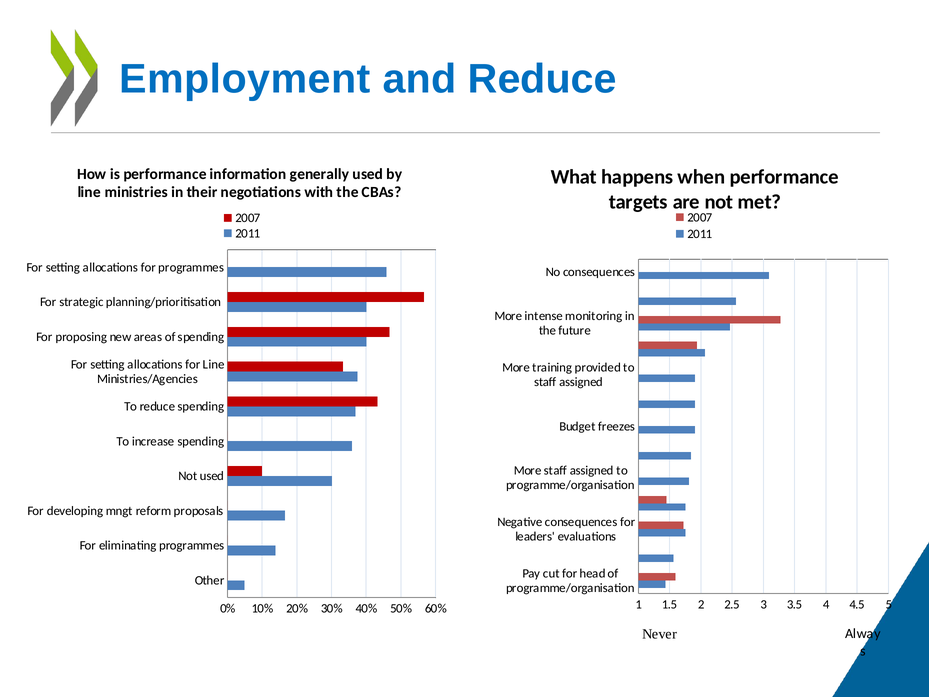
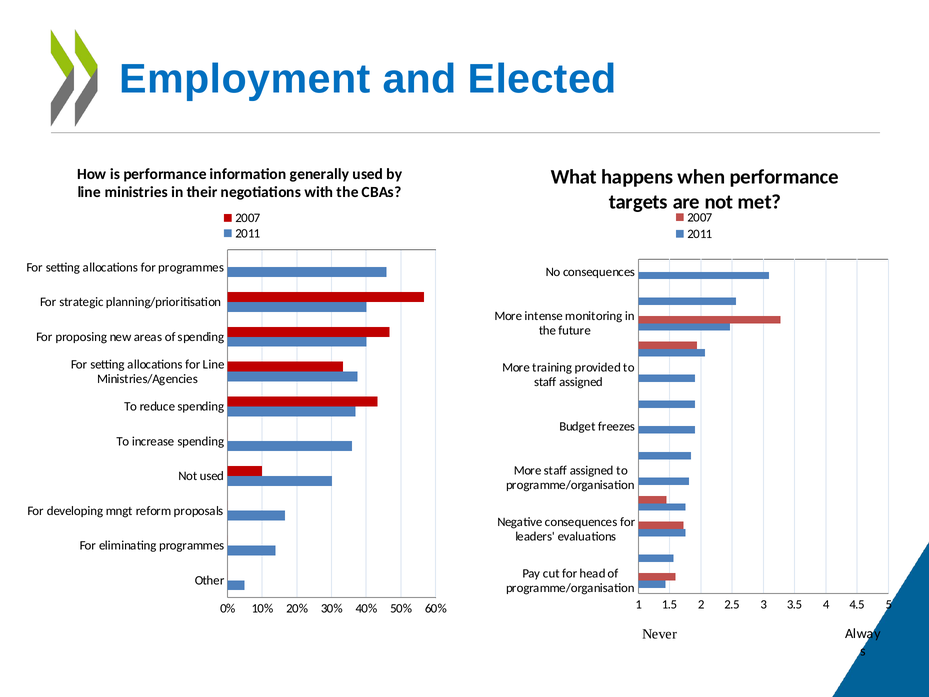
and Reduce: Reduce -> Elected (542, 79)
